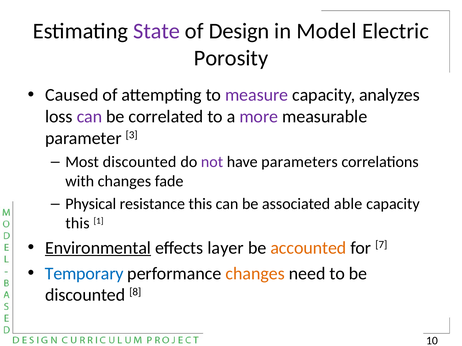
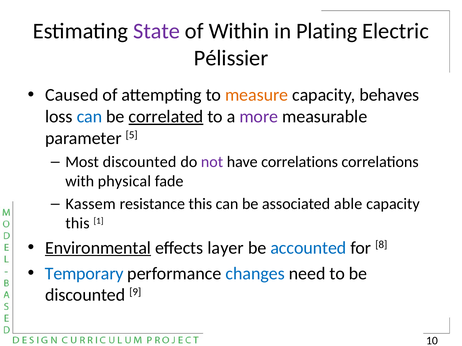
Design: Design -> Within (239, 31)
Model: Model -> Plating (327, 31)
Porosity: Porosity -> Pélissier (231, 58)
measure colour: purple -> orange (257, 95)
analyzes: analyzes -> behaves (389, 95)
can colour: purple -> blue (89, 117)
correlated underline: none -> present (166, 117)
3: 3 -> 5 (132, 135)
have parameters: parameters -> correlations (300, 162)
with changes: changes -> physical (124, 181)
Physical: Physical -> Kassem (91, 204)
accounted colour: orange -> blue (308, 248)
7: 7 -> 8 (381, 245)
changes colour: orange -> blue (255, 274)
8: 8 -> 9 (135, 292)
